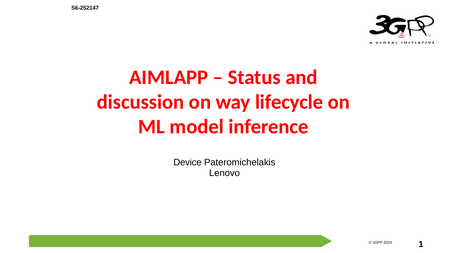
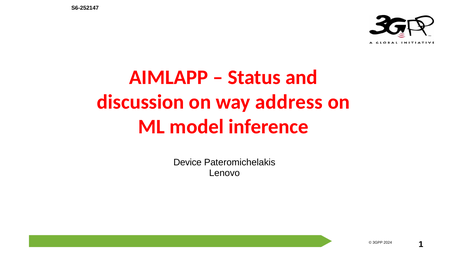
lifecycle: lifecycle -> address (289, 102)
